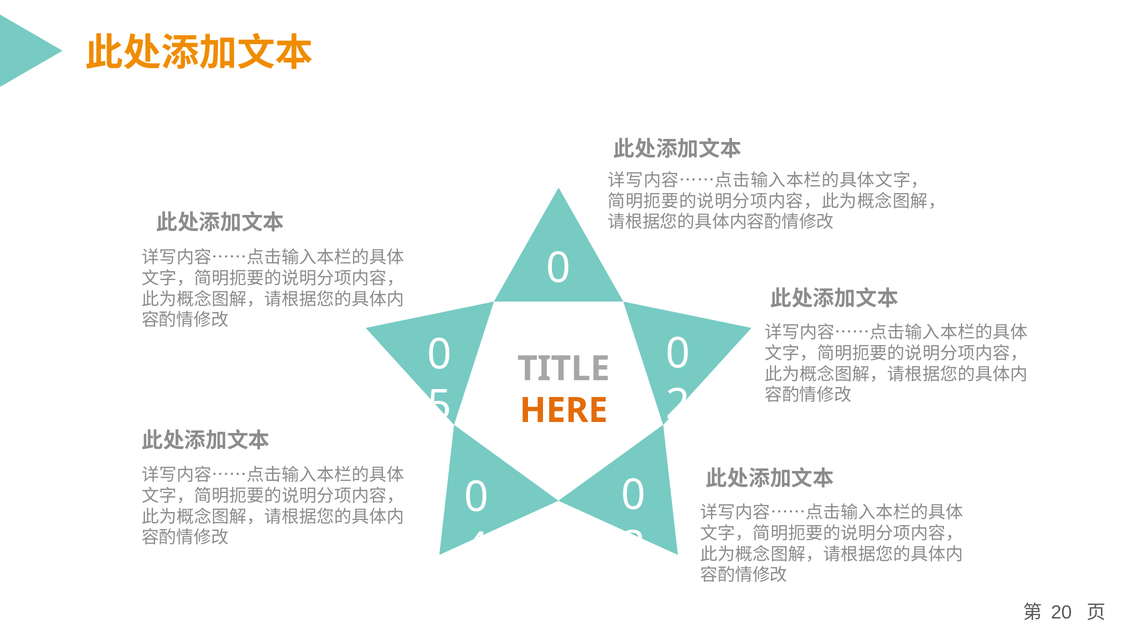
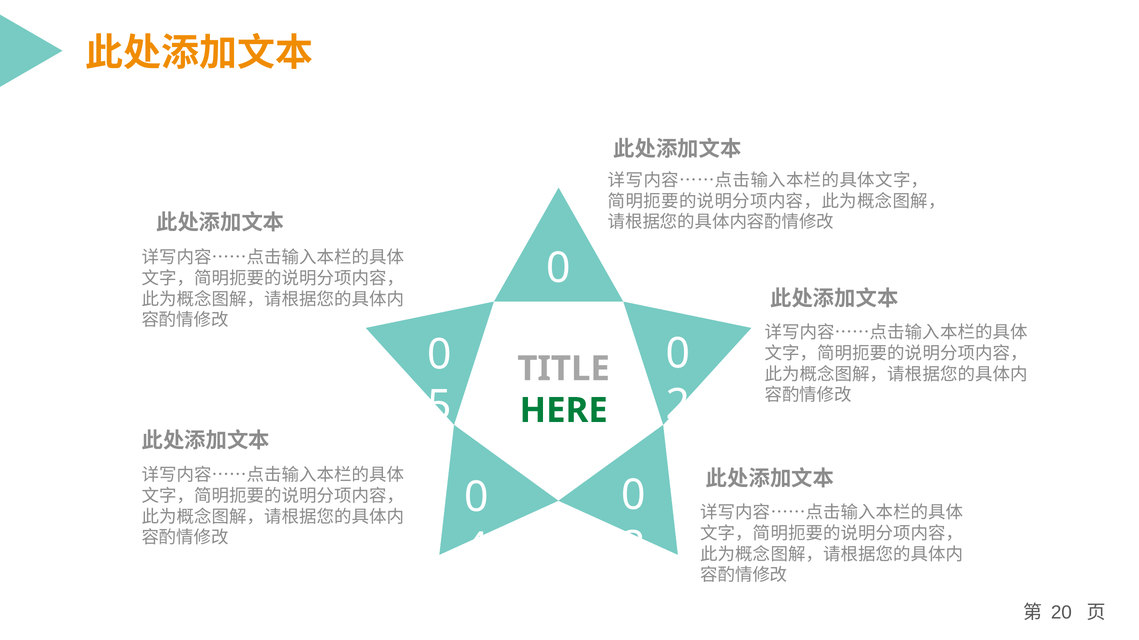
HERE colour: orange -> green (564, 411)
